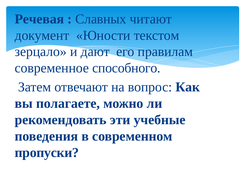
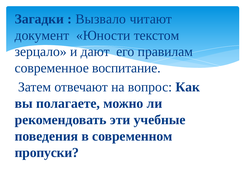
Речевая: Речевая -> Загадки (39, 19)
Славных: Славных -> Вызвало (101, 19)
способного: способного -> воспитание (126, 68)
